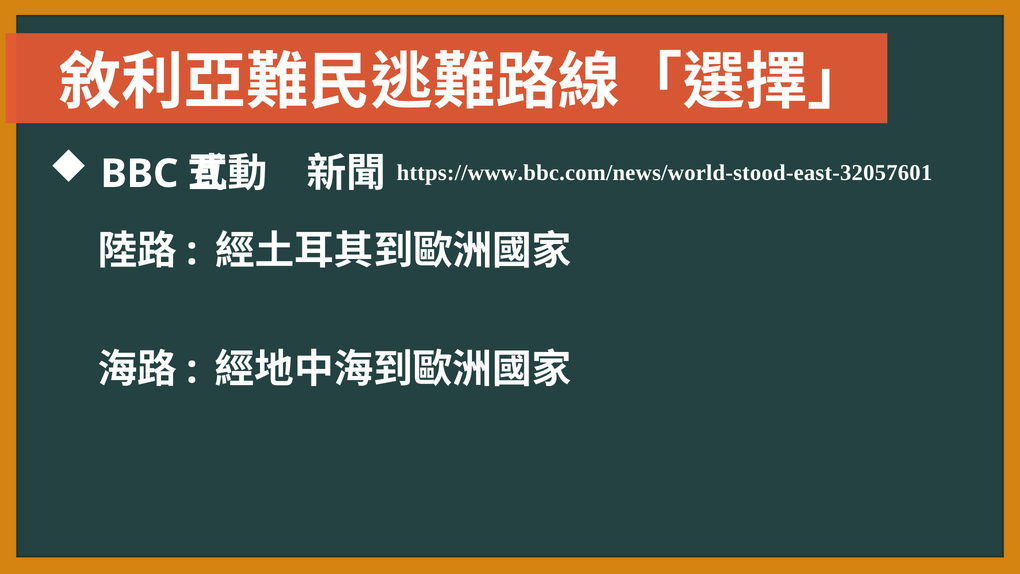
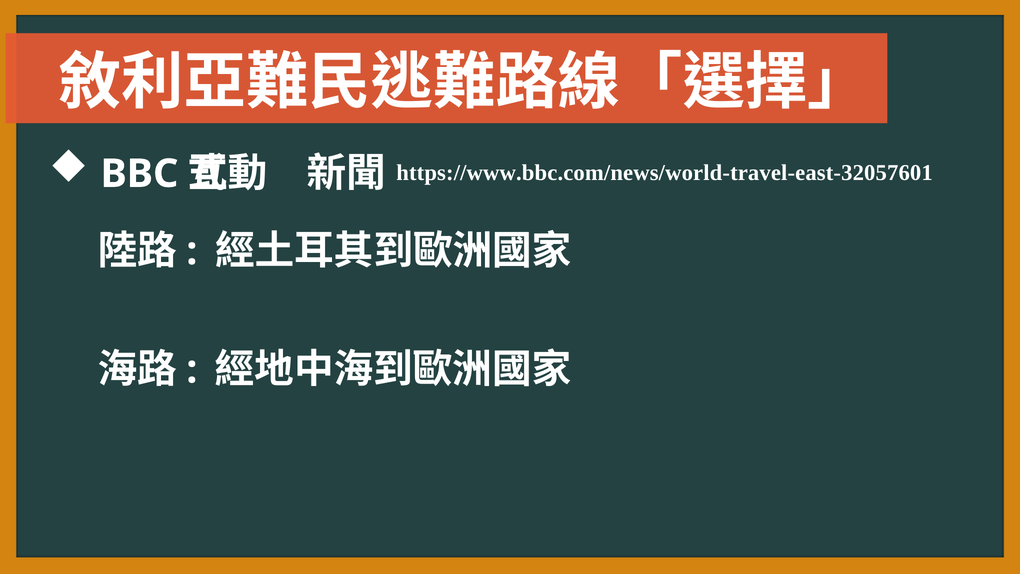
https://www.bbc.com/news/world-stood-east-32057601: https://www.bbc.com/news/world-stood-east-32057601 -> https://www.bbc.com/news/world-travel-east-32057601 (665, 173)
